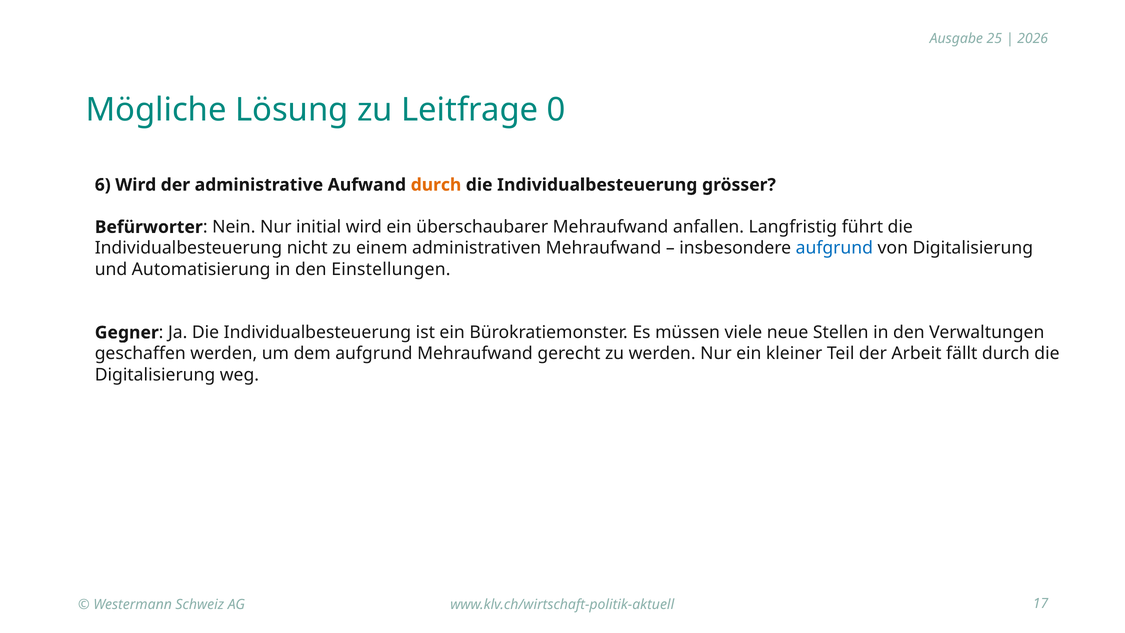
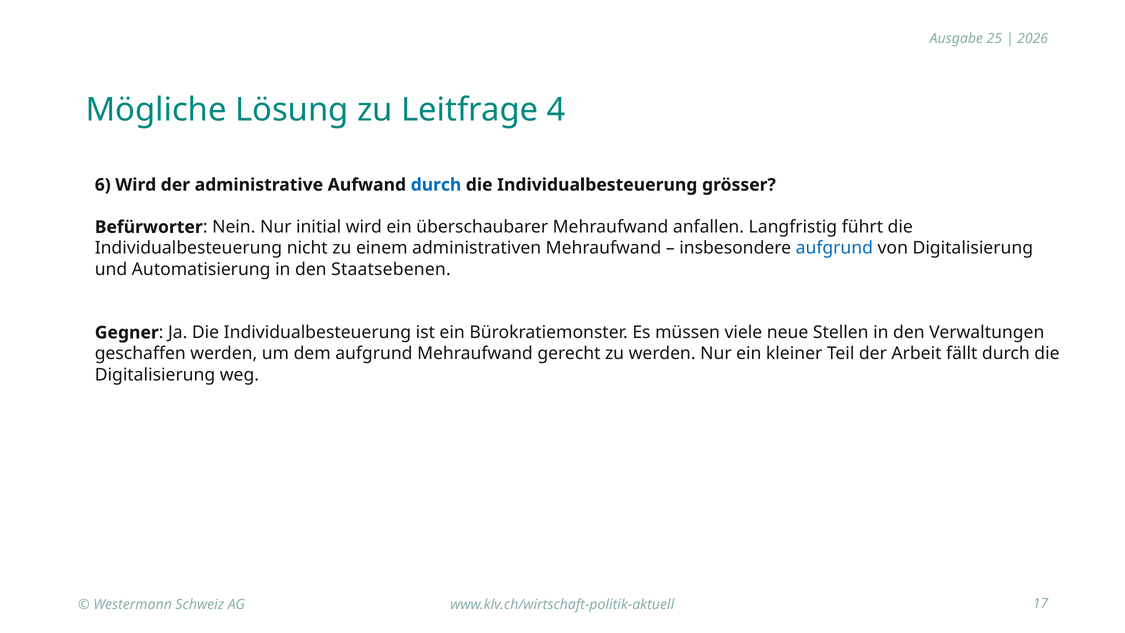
0: 0 -> 4 (556, 110)
durch colour: orange -> blue (436, 185)
Einstellungen: Einstellungen -> Staatsebenen (391, 269)
